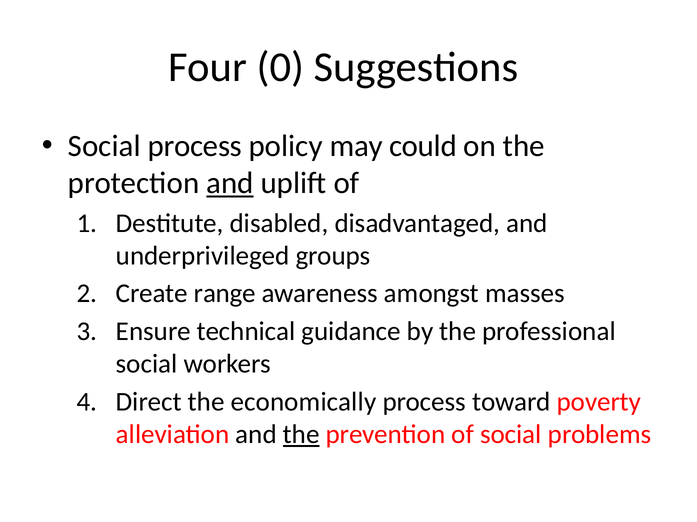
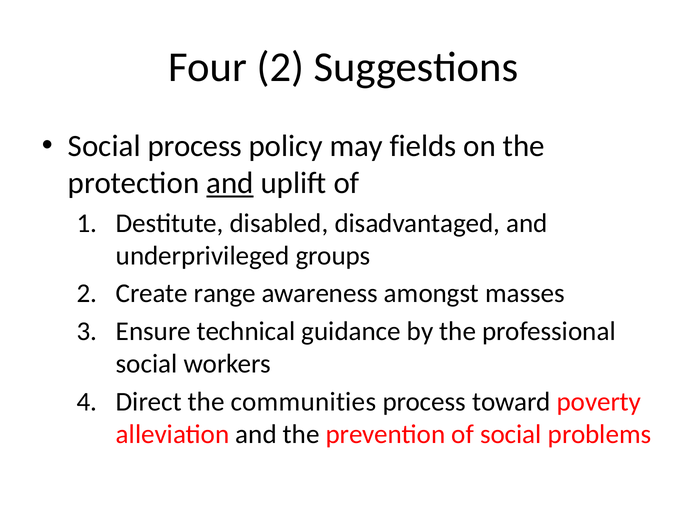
Four 0: 0 -> 2 (280, 67)
could: could -> fields (423, 146)
economically: economically -> communities (303, 402)
the underline: present -> none (301, 435)
